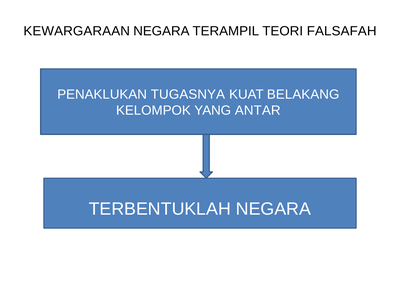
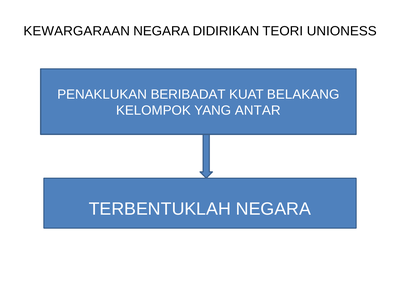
TERAMPIL: TERAMPIL -> DIDIRIKAN (226, 31)
FALSAFAH: FALSAFAH -> UNIONESS (342, 31)
TUGASNYA: TUGASNYA -> BERIBADAT (188, 94)
